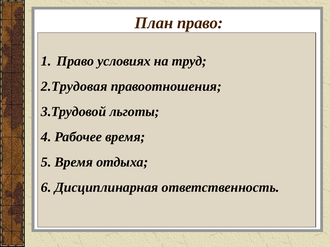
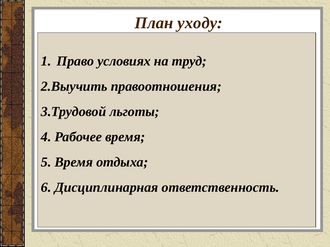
План право: право -> уходу (200, 23)
2.Трудовая: 2.Трудовая -> 2.Выучить (74, 87)
